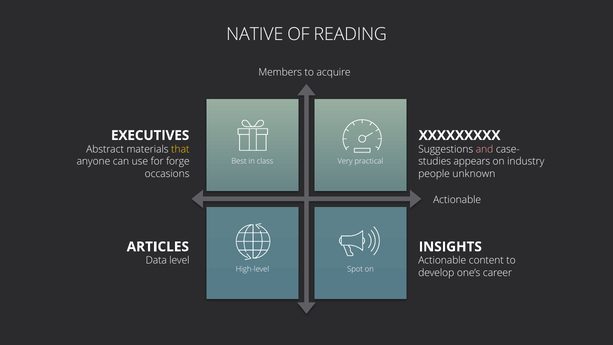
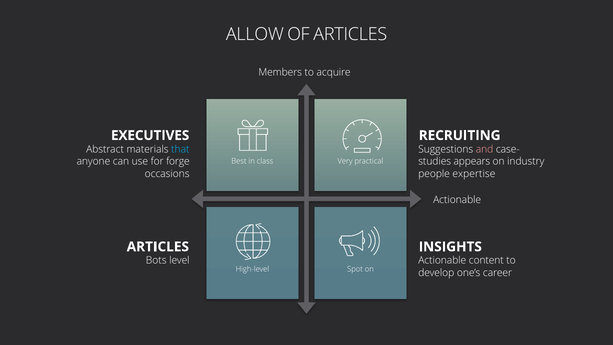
NATIVE: NATIVE -> ALLOW (255, 34)
OF READING: READING -> ARTICLES (350, 34)
XXXXXXXXX: XXXXXXXXX -> RECRUITING (460, 135)
that colour: yellow -> light blue (180, 149)
unknown: unknown -> expertise (474, 174)
Data: Data -> Bots (156, 260)
